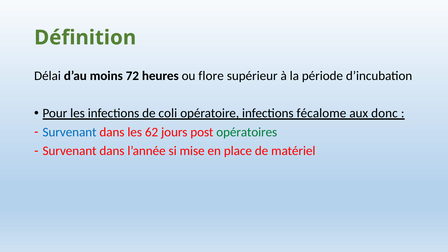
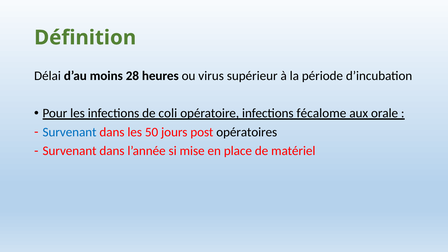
72: 72 -> 28 (132, 76)
flore: flore -> virus (211, 76)
donc: donc -> orale (385, 113)
62: 62 -> 50 (152, 132)
opératoires colour: green -> black (247, 132)
